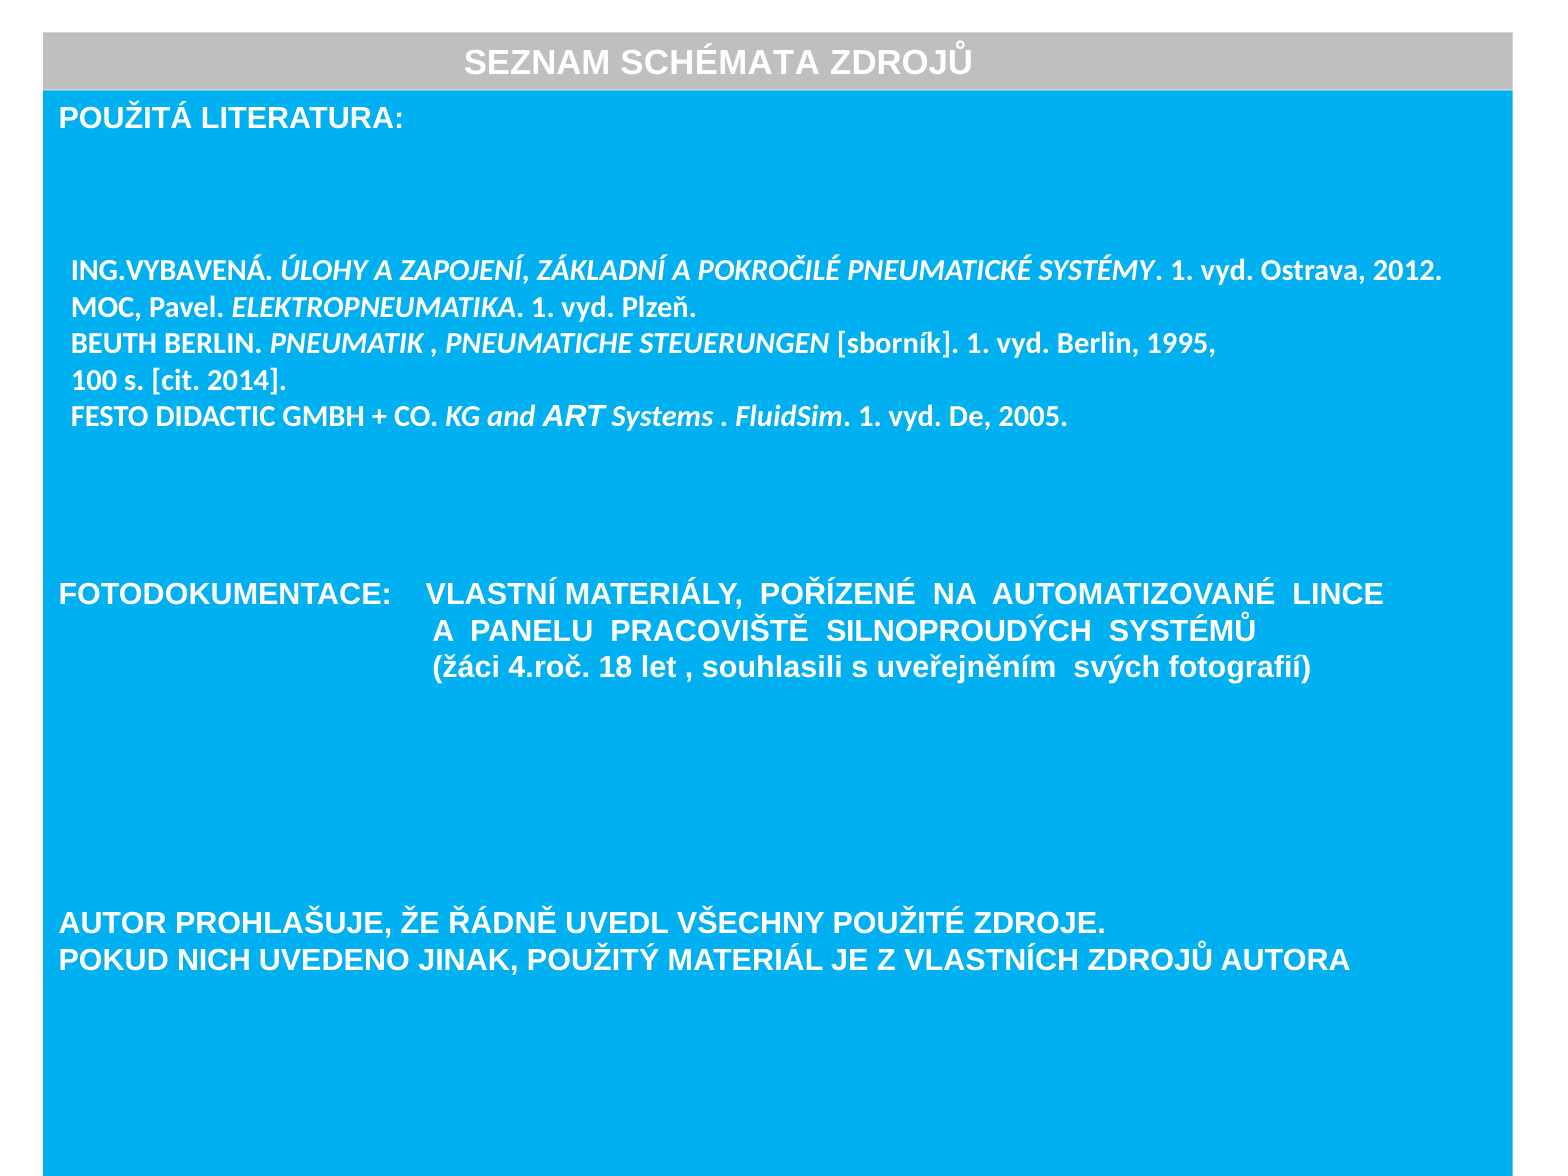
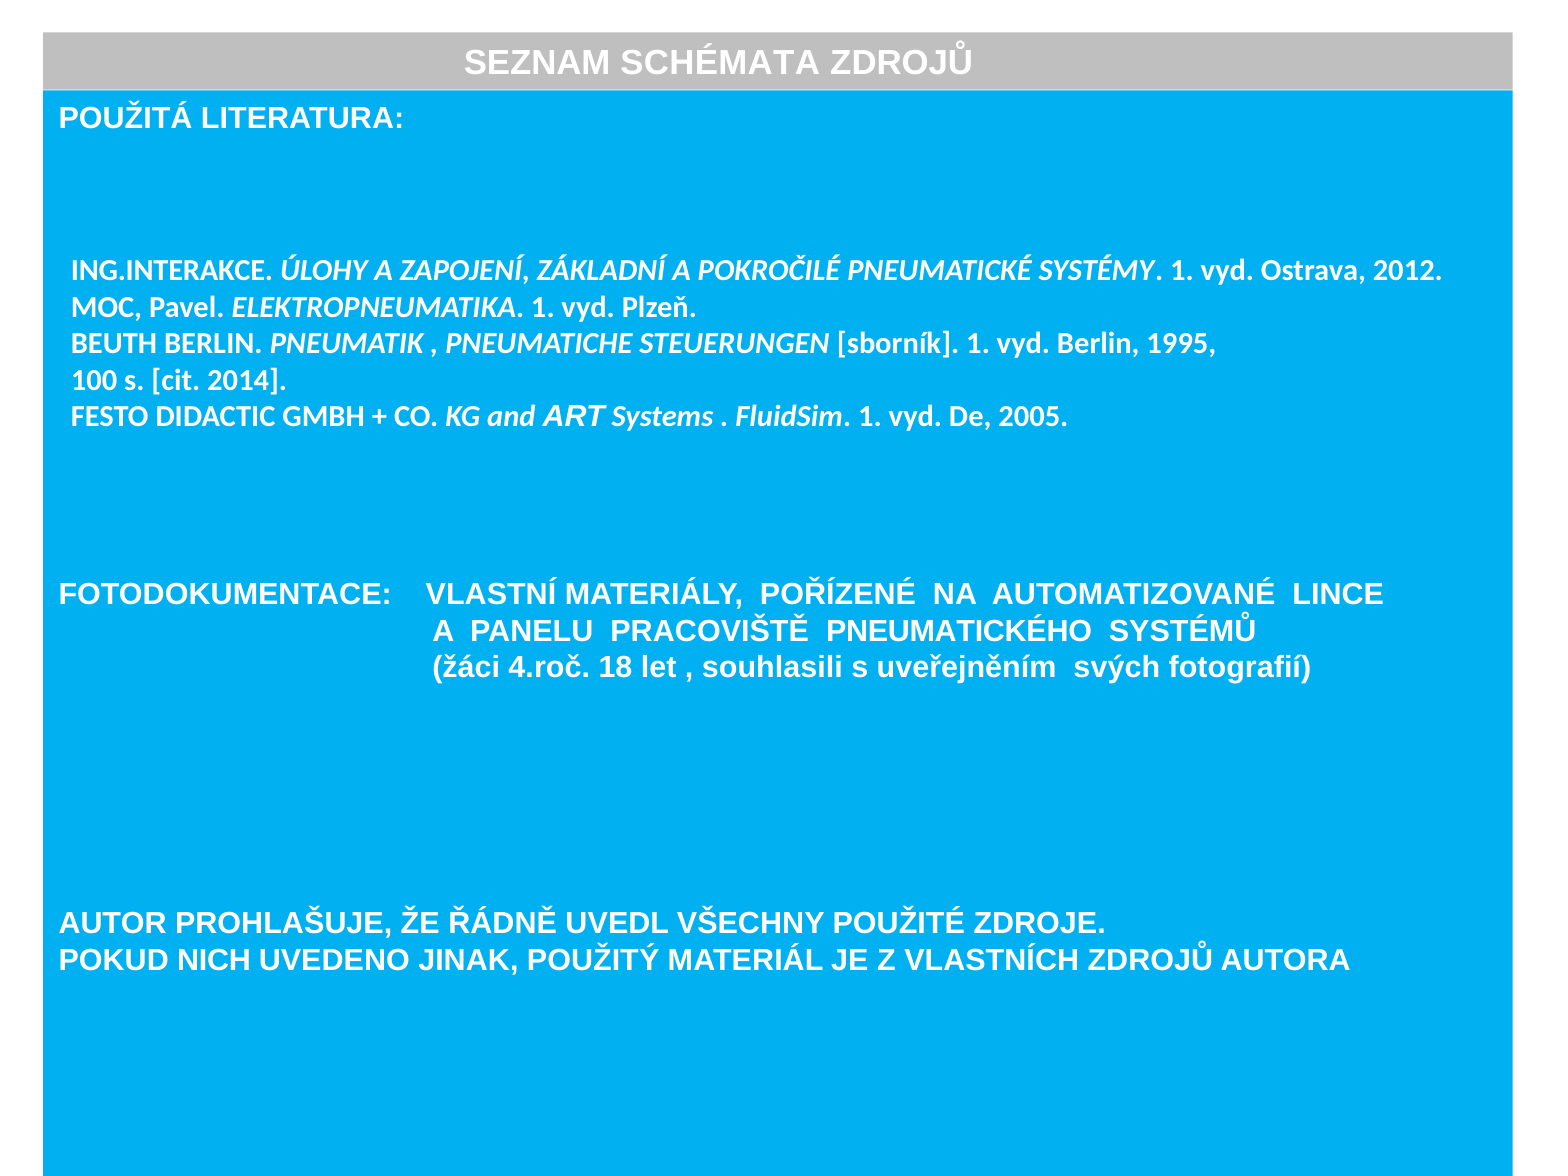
ING.VYBAVENÁ: ING.VYBAVENÁ -> ING.INTERAKCE (172, 270)
SILNOPROUDÝCH: SILNOPROUDÝCH -> PNEUMATICKÉHO (959, 631)
